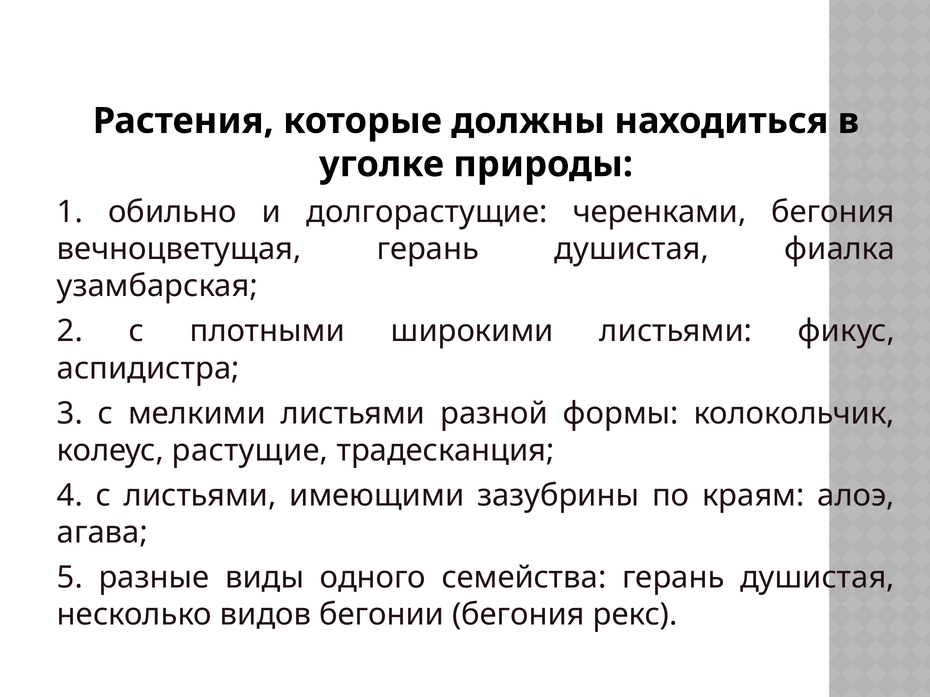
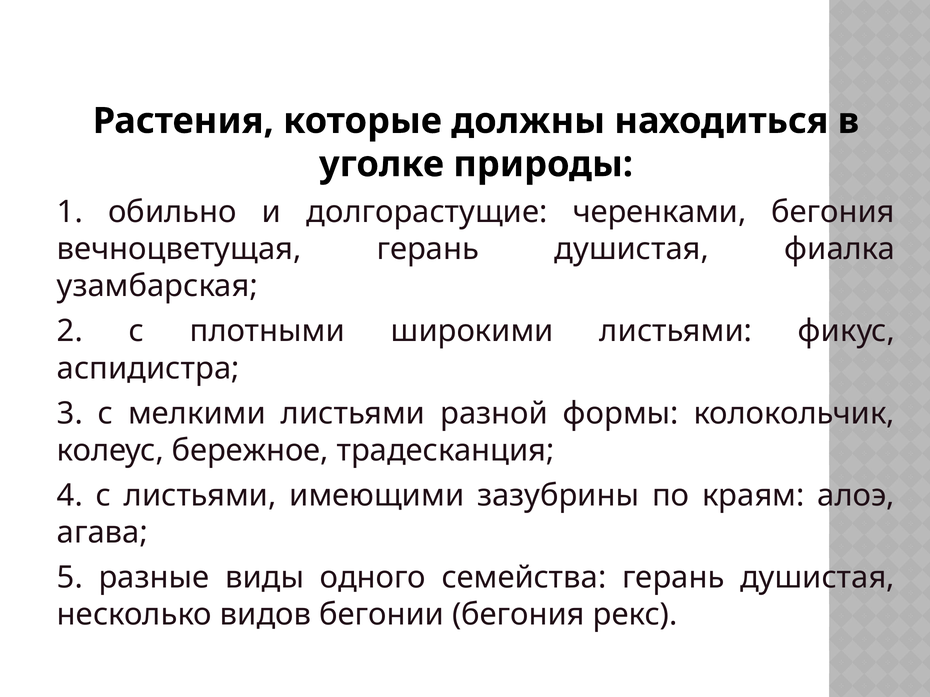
растущие: растущие -> бережное (250, 451)
